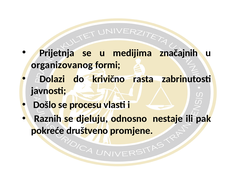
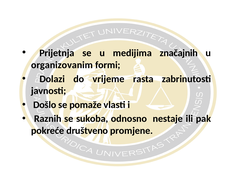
organizovanog: organizovanog -> organizovanim (62, 65)
krivično: krivično -> vrijeme (109, 79)
procesu: procesu -> pomaže (85, 105)
djeluju: djeluju -> sukoba (92, 119)
